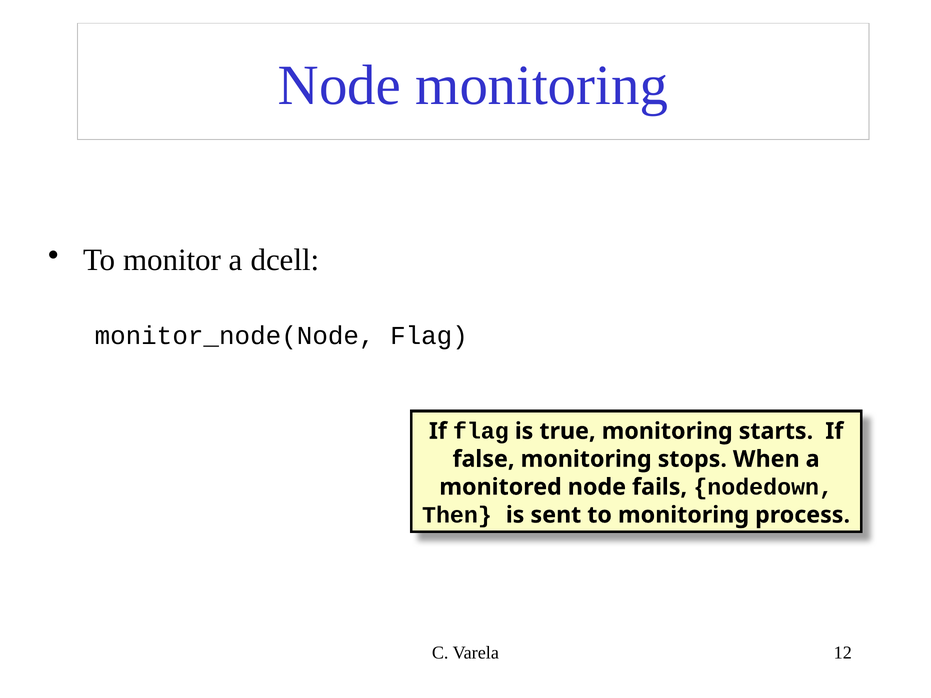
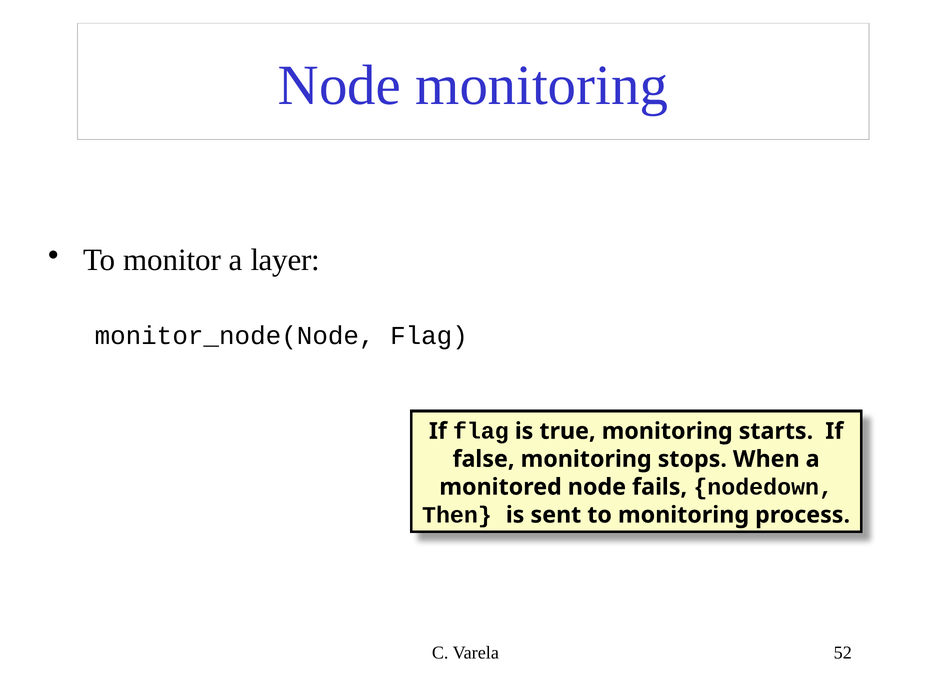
dcell: dcell -> layer (285, 260)
12: 12 -> 52 (843, 653)
